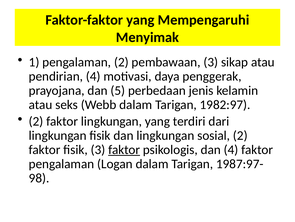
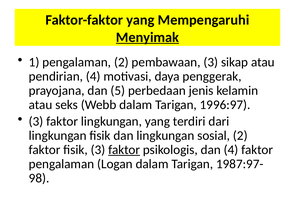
Menyimak underline: none -> present (147, 37)
1982:97: 1982:97 -> 1996:97 (225, 104)
2: 2 -> 3 (36, 121)
